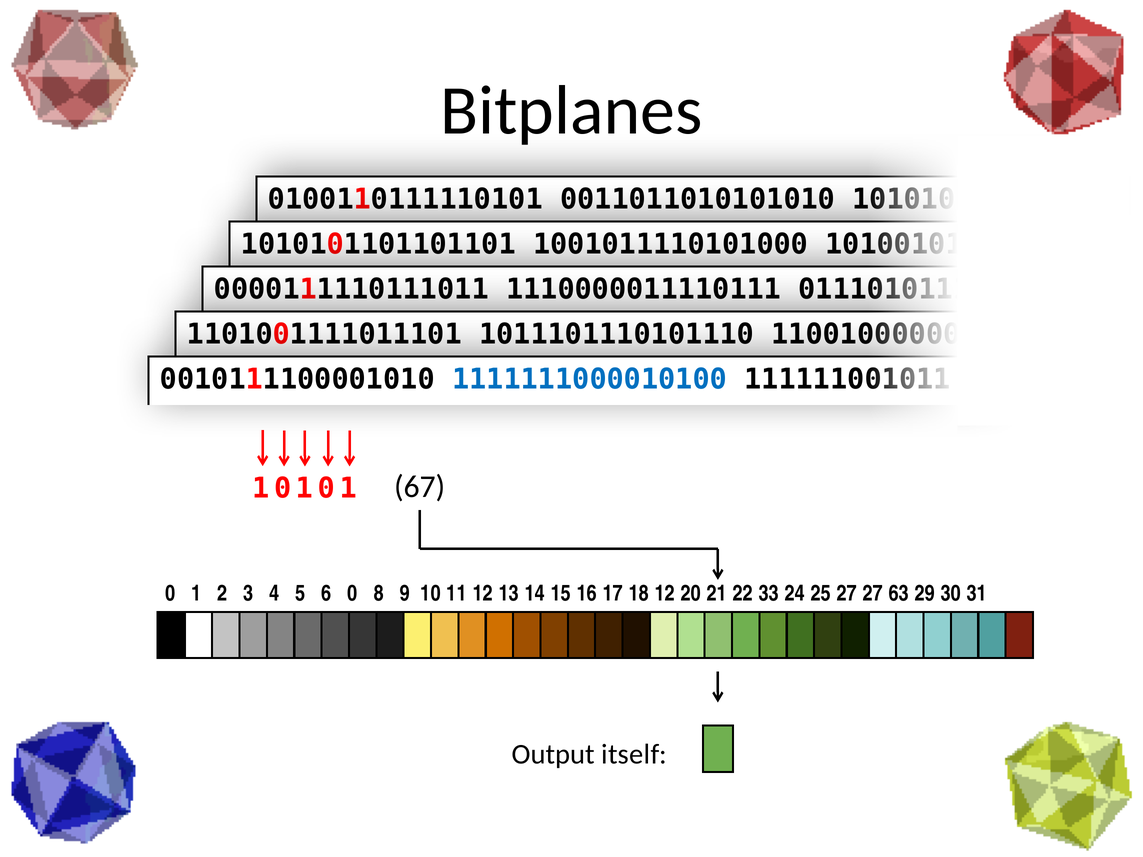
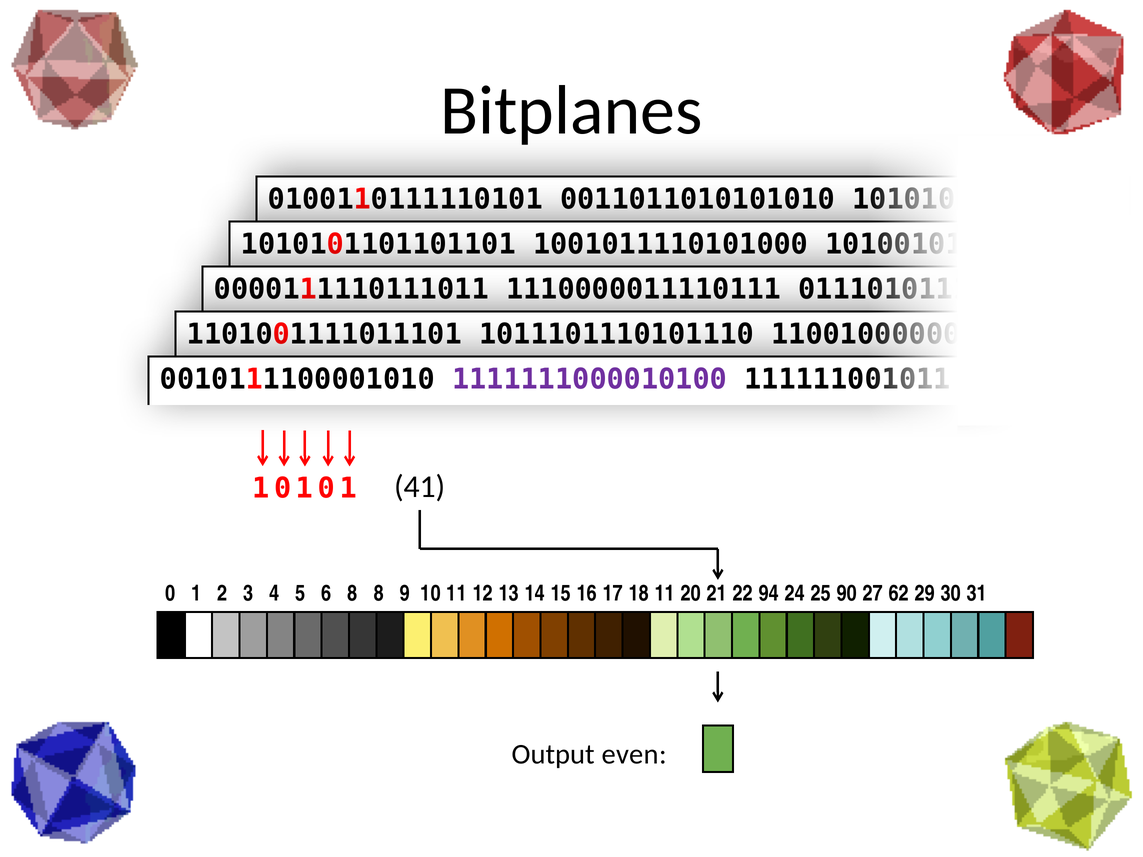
1111111000010100 colour: blue -> purple (590, 379)
67: 67 -> 41 (420, 487)
6 0: 0 -> 8 (353, 593)
18 12: 12 -> 11 (665, 593)
33: 33 -> 94 (769, 593)
25 27: 27 -> 90 (847, 593)
63: 63 -> 62 (899, 593)
itself: itself -> even (634, 754)
